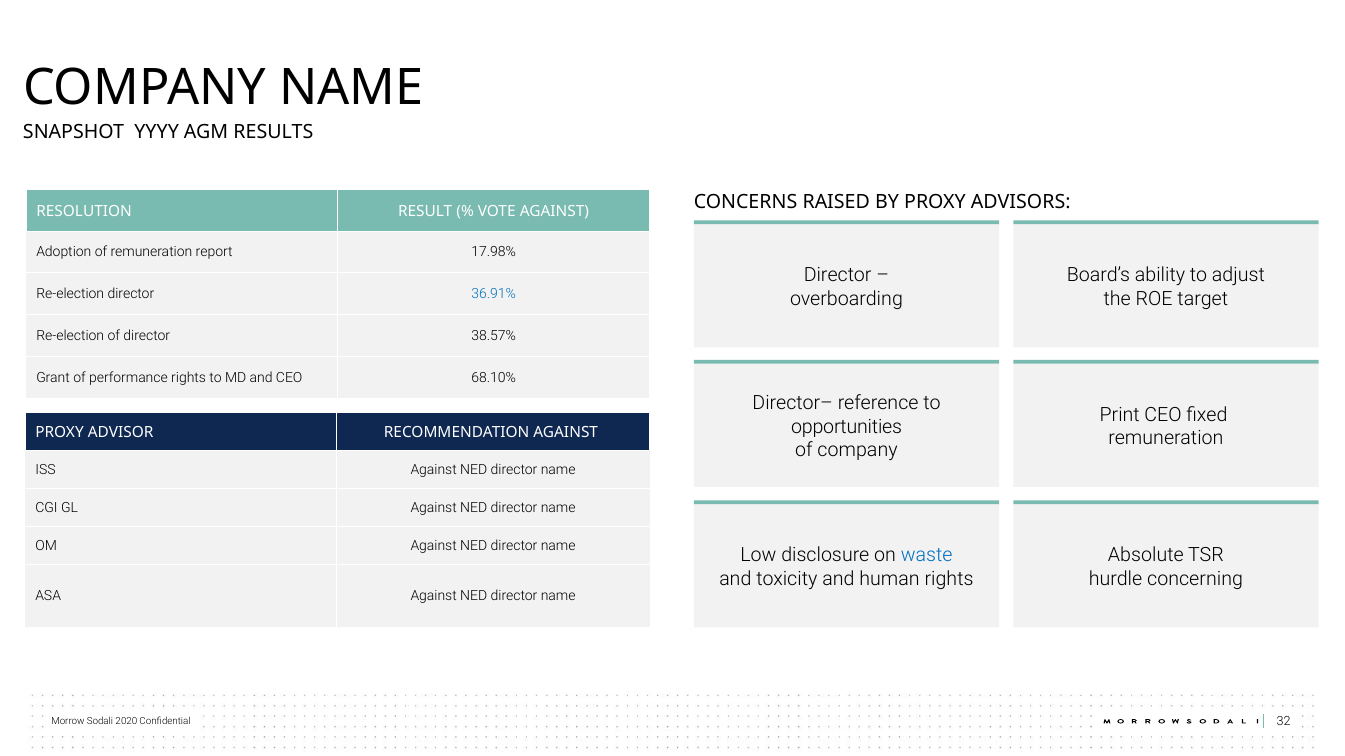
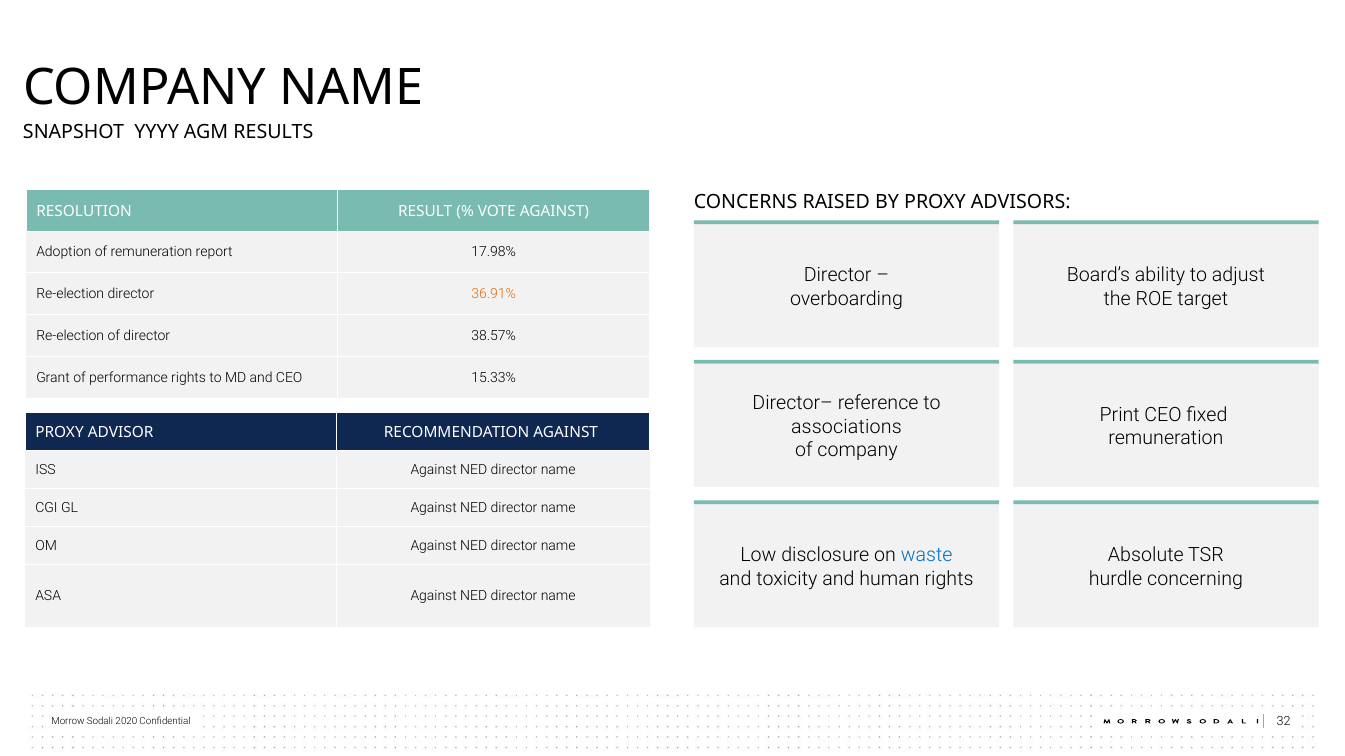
36.91% colour: blue -> orange (494, 294)
68.10%: 68.10% -> 15.33% (494, 378)
opportunities: opportunities -> associations (846, 427)
